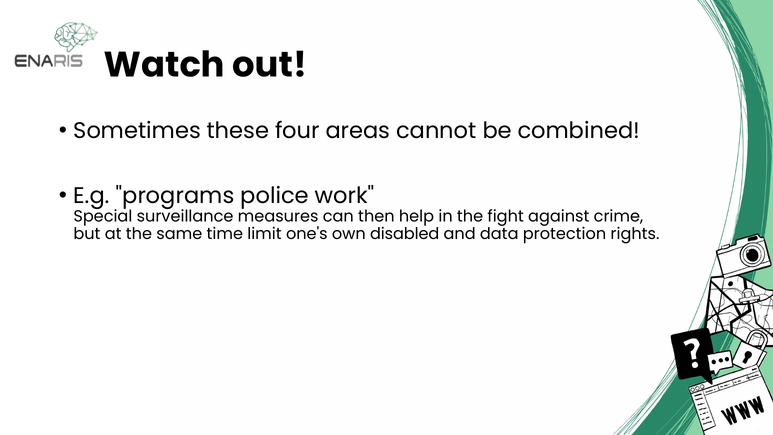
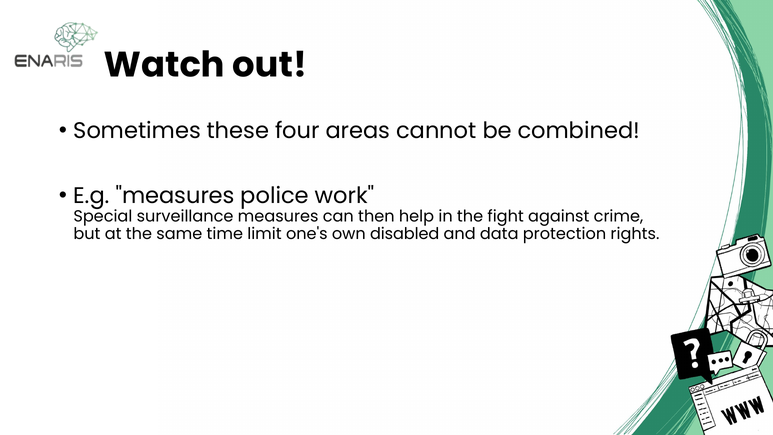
E.g programs: programs -> measures (175, 196)
